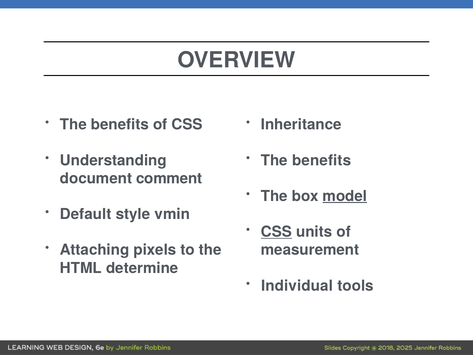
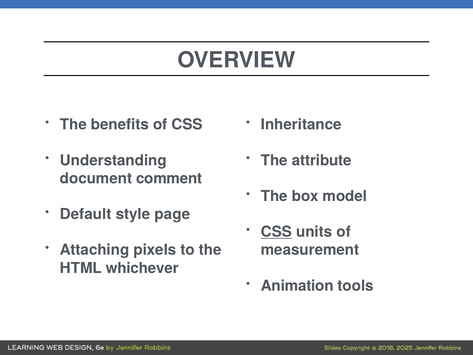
benefits: benefits -> attribute (322, 160)
model underline: present -> none (345, 196)
vmin: vmin -> page (172, 214)
determine: determine -> whichever (142, 268)
Individual: Individual -> Animation (297, 285)
